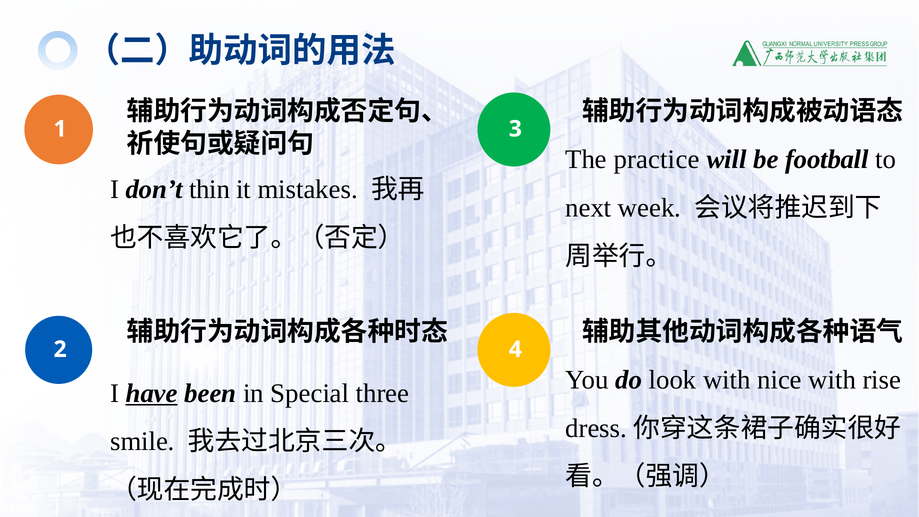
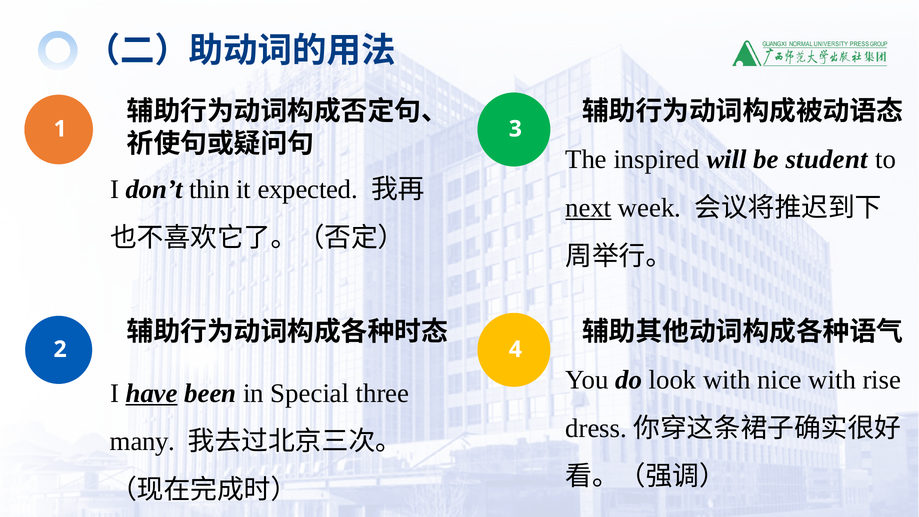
practice: practice -> inspired (657, 160)
football: football -> student (827, 160)
mistakes: mistakes -> expected (308, 189)
next underline: none -> present (588, 208)
smile: smile -> many (143, 442)
